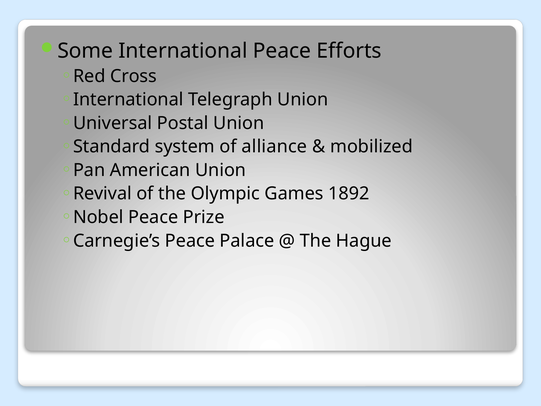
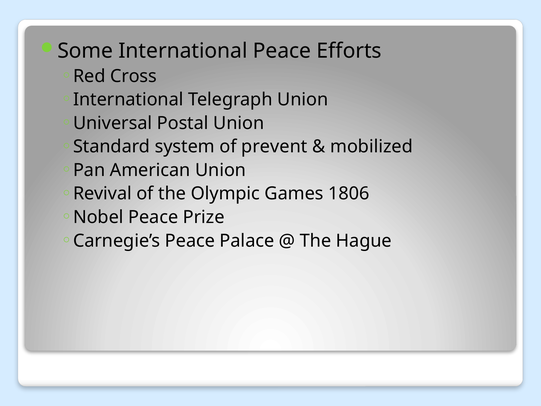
alliance: alliance -> prevent (274, 147)
1892: 1892 -> 1806 (349, 194)
